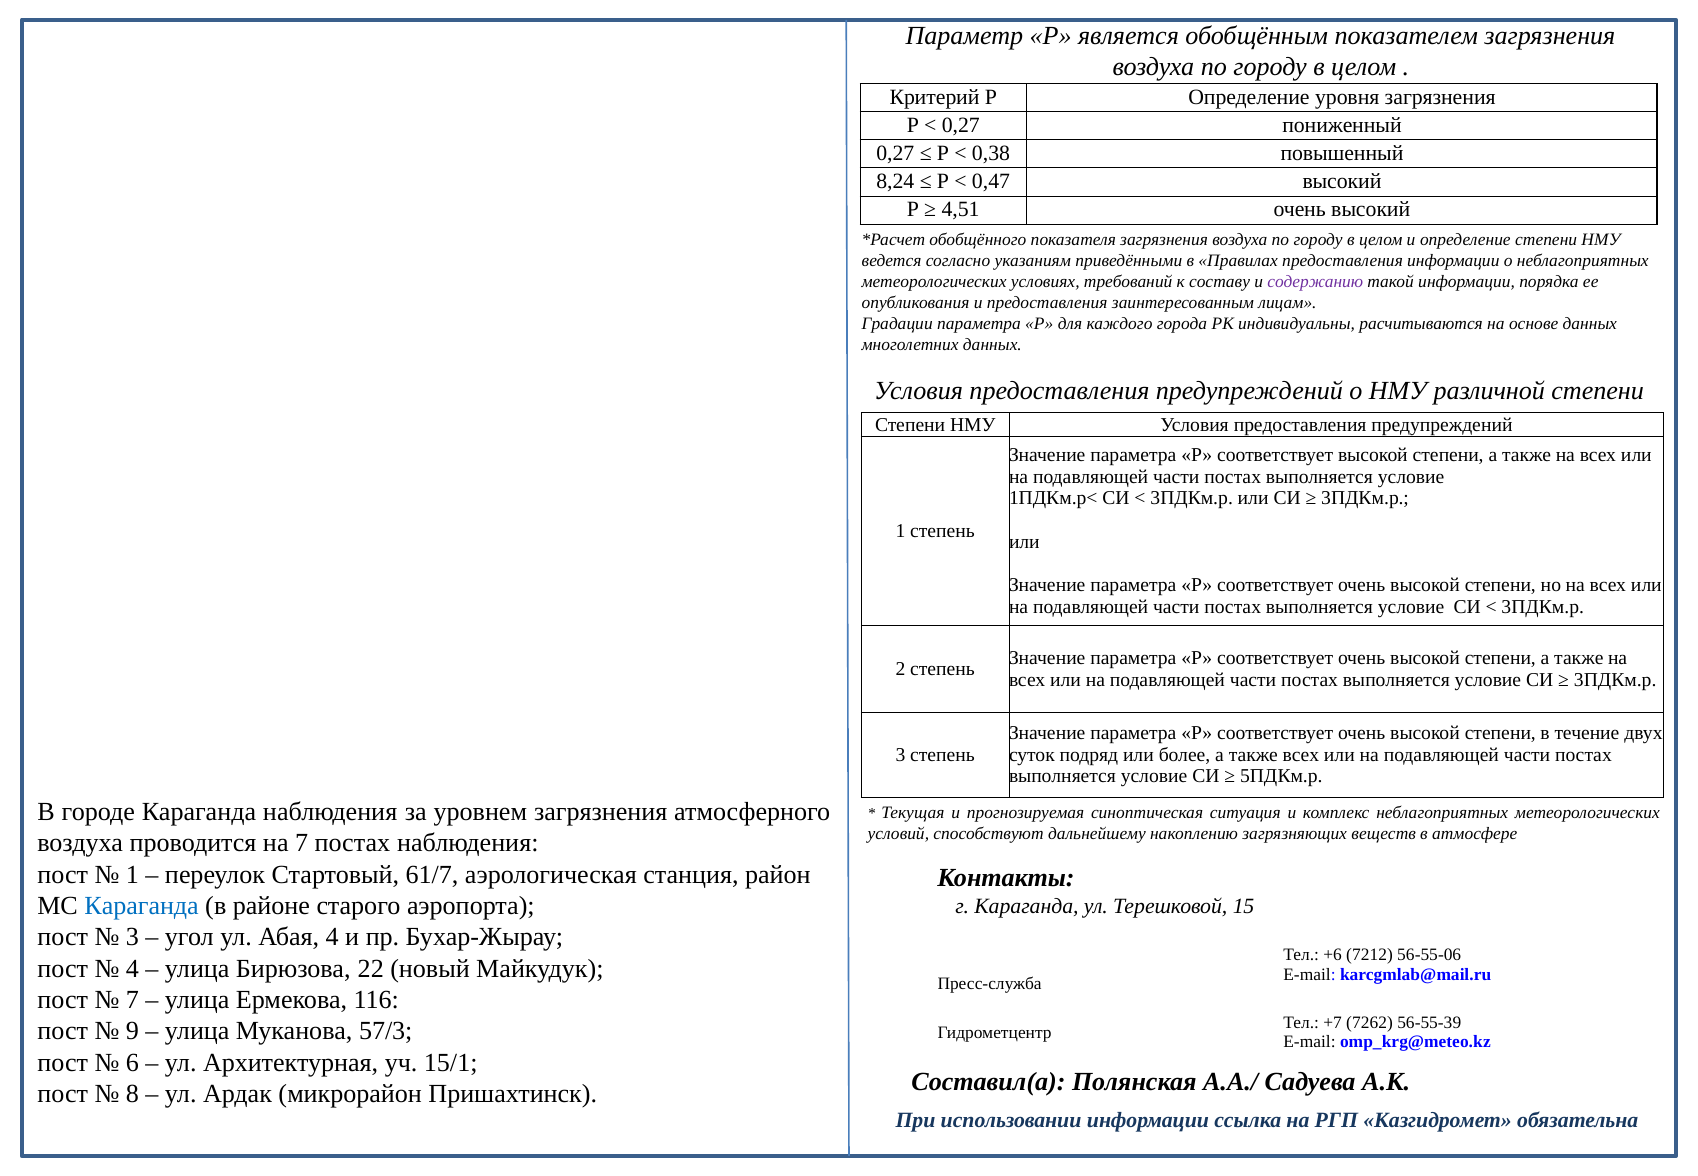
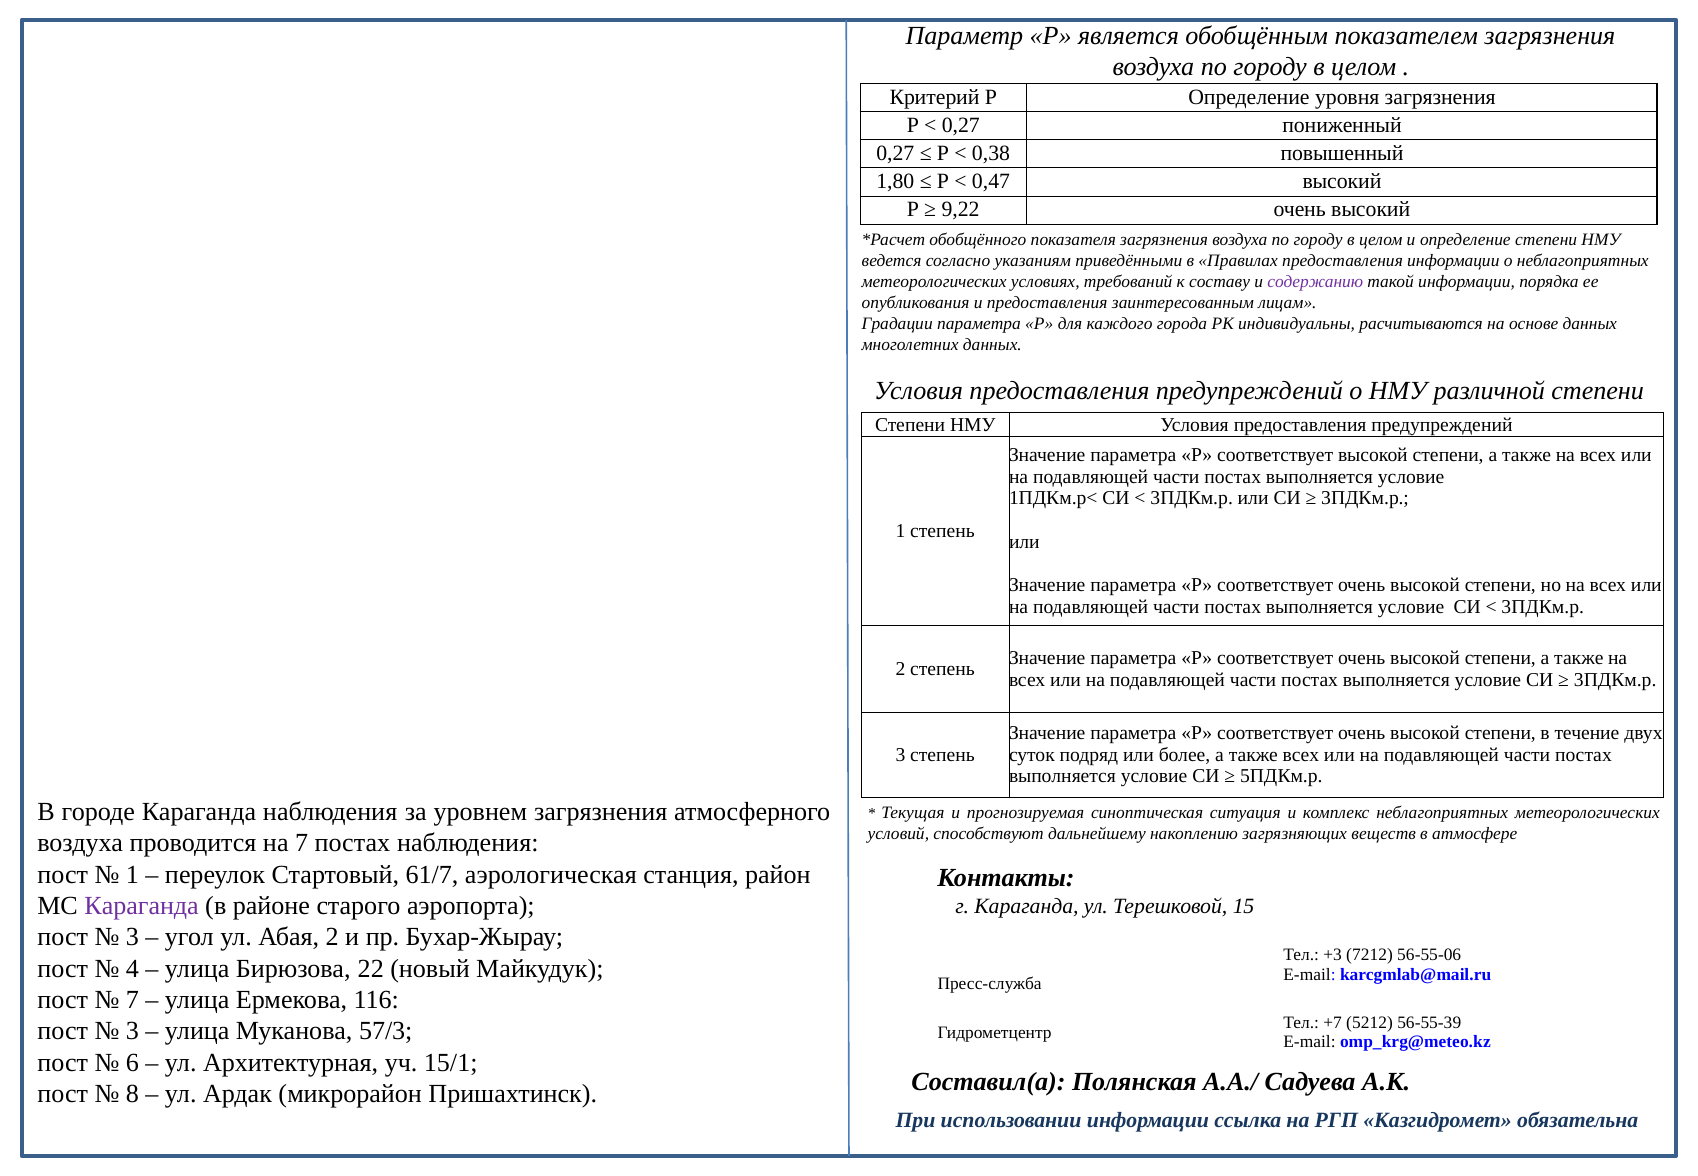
8,24: 8,24 -> 1,80 (895, 182)
4,51: 4,51 -> 9,22 (961, 210)
Караганда colour: blue -> purple (142, 906)
Абая 4: 4 -> 2 (332, 937)
+6: +6 -> +3 (1333, 955)
7262: 7262 -> 5212 (1370, 1022)
9: 9 -> 3 (132, 1031)
